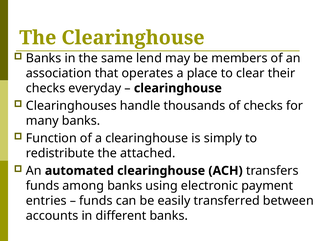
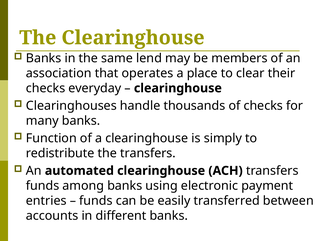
the attached: attached -> transfers (148, 153)
